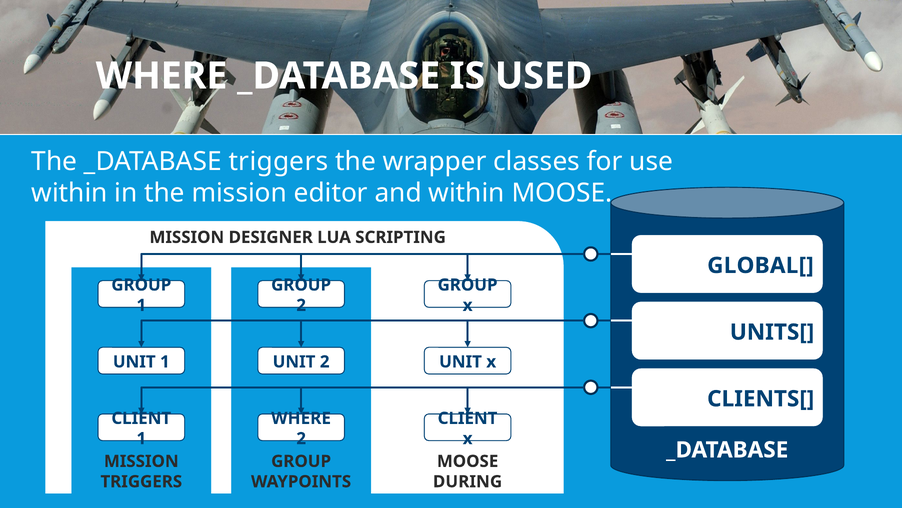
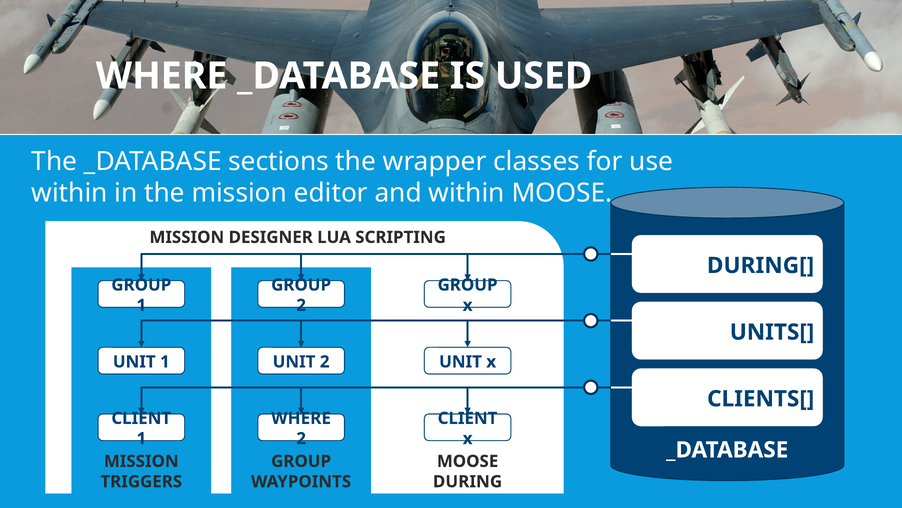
_DATABASE triggers: triggers -> sections (279, 161)
GLOBAL[: GLOBAL[ -> DURING[ (761, 265)
